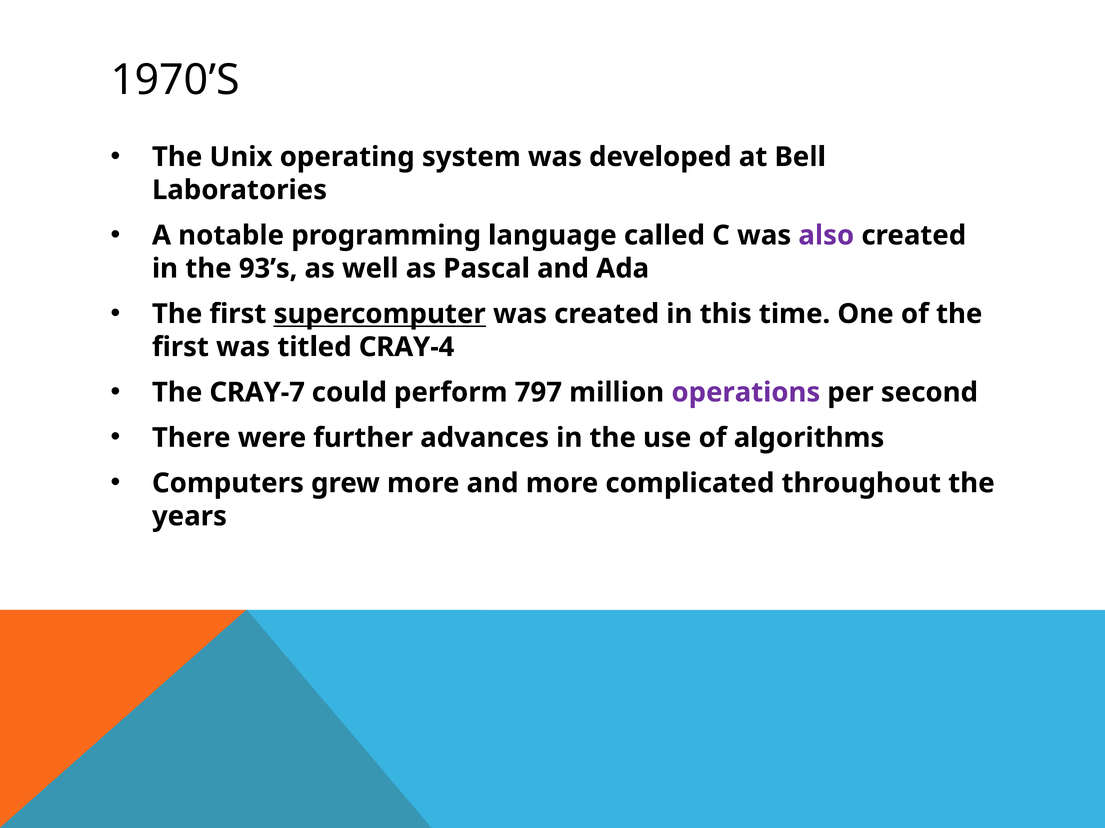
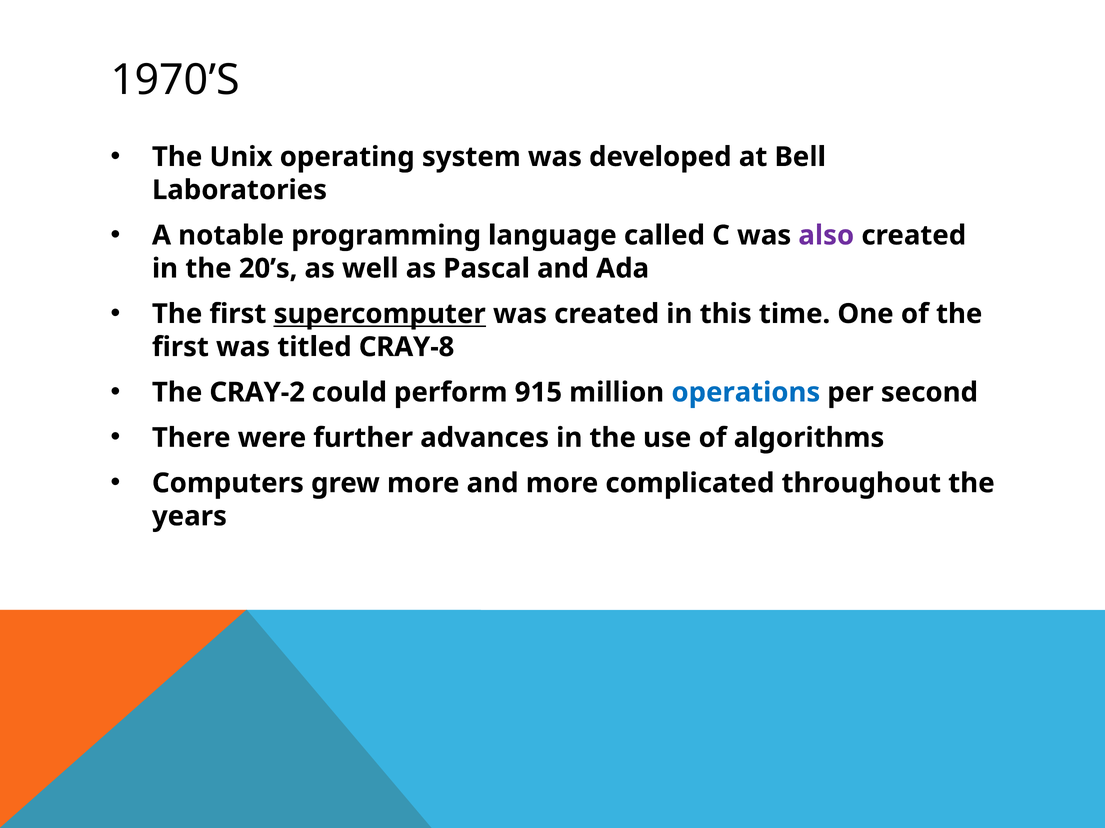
93’s: 93’s -> 20’s (268, 269)
CRAY-4: CRAY-4 -> CRAY-8 (407, 347)
CRAY-7: CRAY-7 -> CRAY-2 (257, 393)
797: 797 -> 915 (538, 393)
operations colour: purple -> blue (746, 393)
